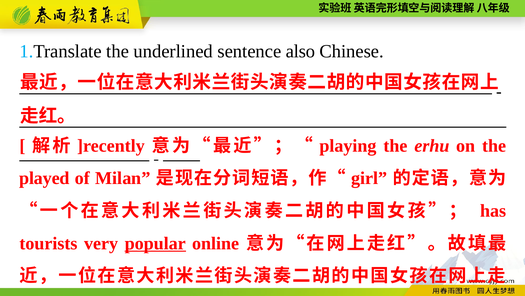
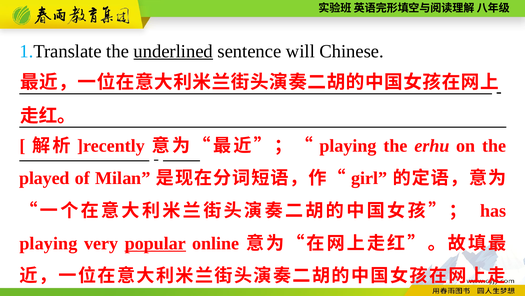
underlined underline: none -> present (173, 51)
also: also -> will (300, 51)
tourists: tourists -> playing (48, 243)
